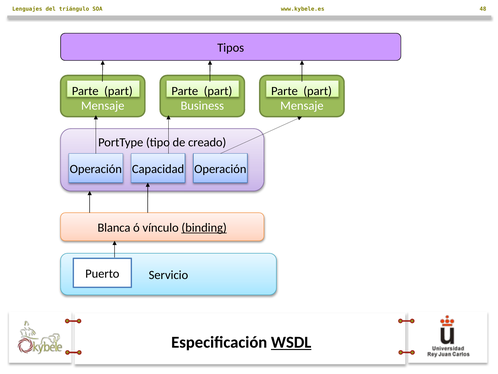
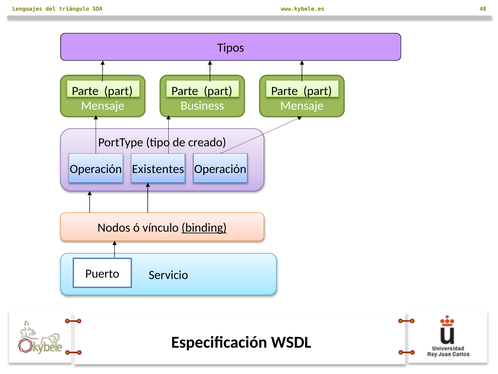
Capacidad: Capacidad -> Existentes (158, 169)
Blanca: Blanca -> Nodos (114, 227)
WSDL underline: present -> none (291, 342)
